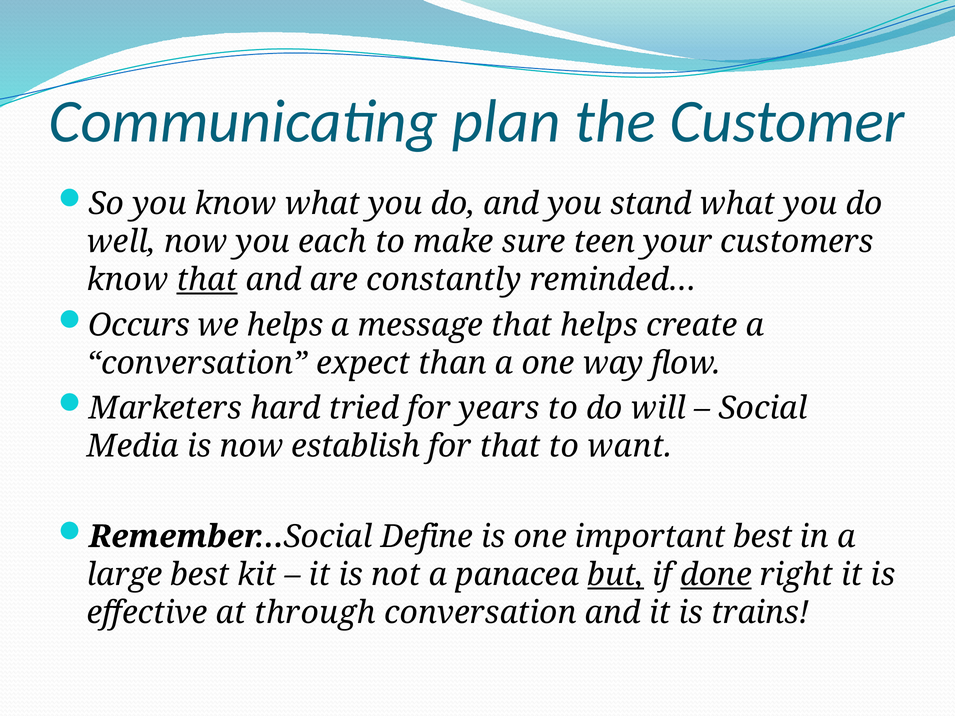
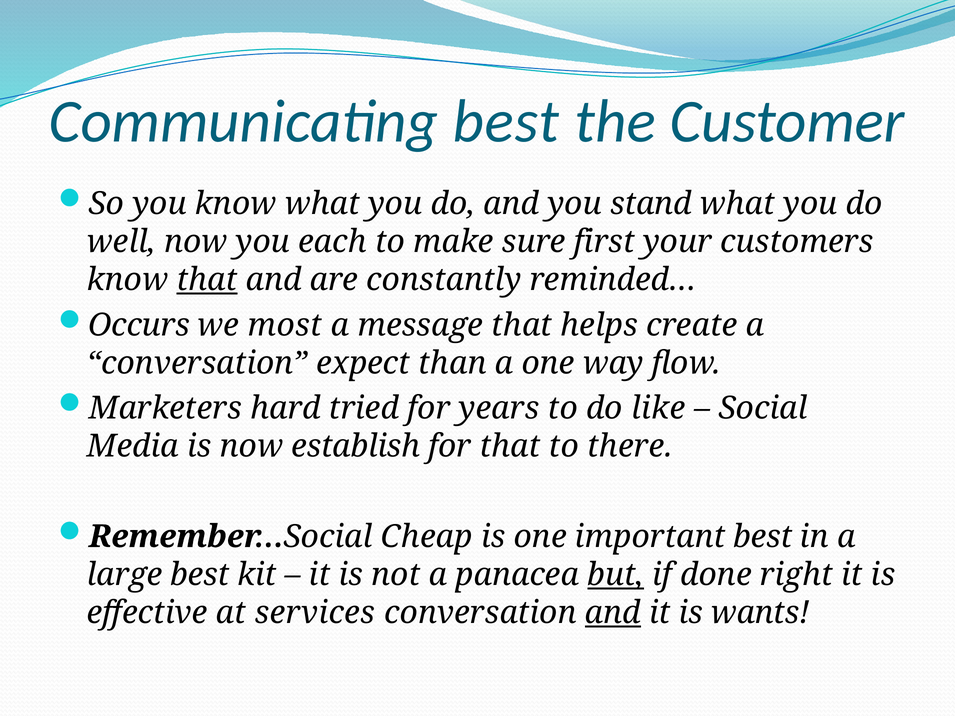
Communicating plan: plan -> best (506, 122)
teen: teen -> first (604, 242)
we helps: helps -> most (285, 325)
will: will -> like (658, 408)
want: want -> there (630, 447)
Define: Define -> Cheap (427, 537)
done underline: present -> none (716, 575)
through: through -> services (315, 613)
and underline: none -> present (613, 613)
trains: trains -> wants (760, 613)
